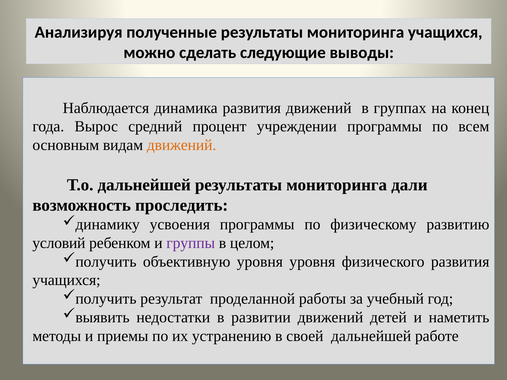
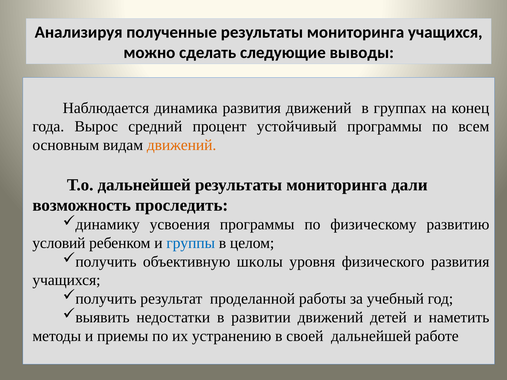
учреждении: учреждении -> устойчивый (297, 127)
группы colour: purple -> blue (191, 243)
объективную уровня: уровня -> школы (260, 262)
